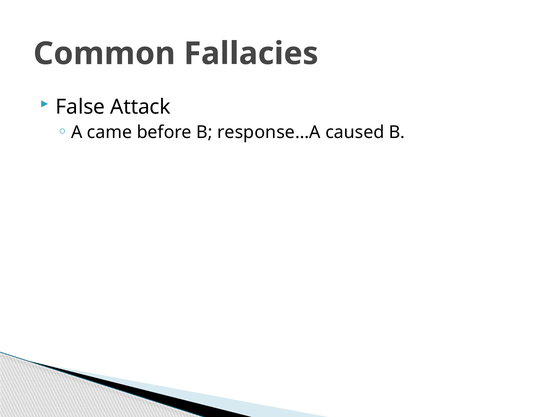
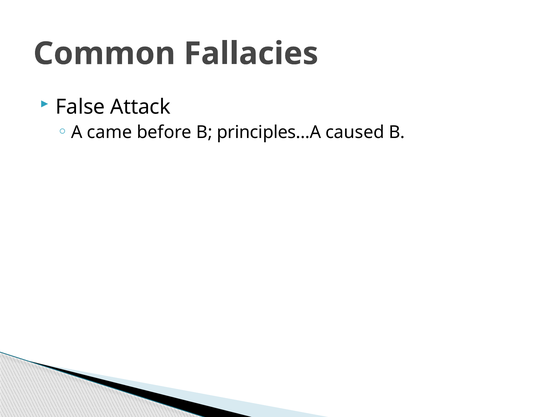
response…A: response…A -> principles…A (269, 132)
